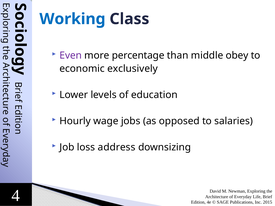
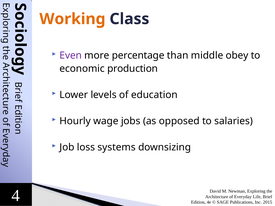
Working colour: blue -> orange (72, 19)
exclusively: exclusively -> production (133, 69)
address: address -> systems (117, 147)
